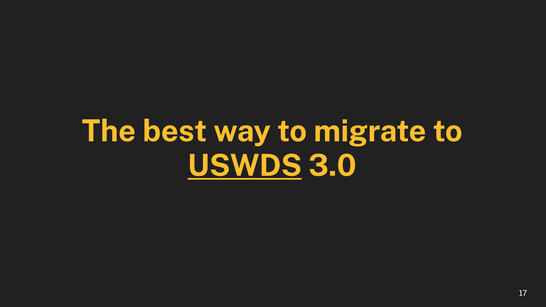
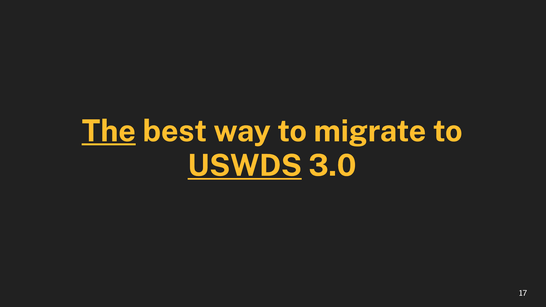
The underline: none -> present (109, 131)
